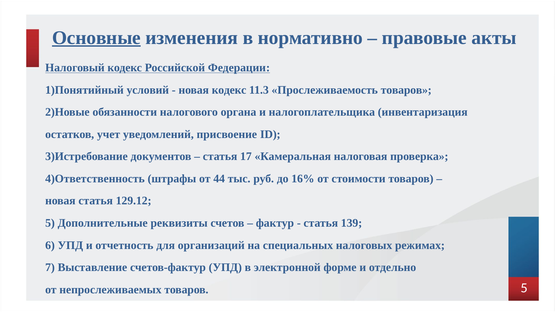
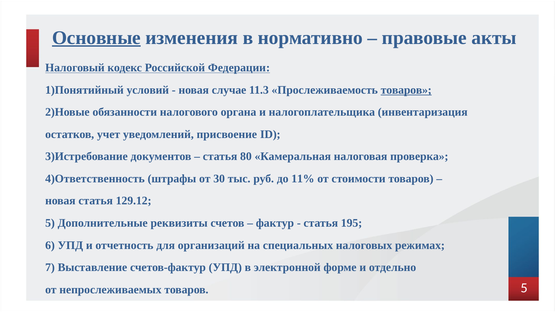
новая кодекс: кодекс -> случае (229, 90)
товаров underline: none -> present (406, 90)
17: 17 -> 80 (246, 157)
44: 44 -> 30 (219, 179)
16%: 16% -> 11% (303, 179)
139: 139 -> 195 (351, 223)
